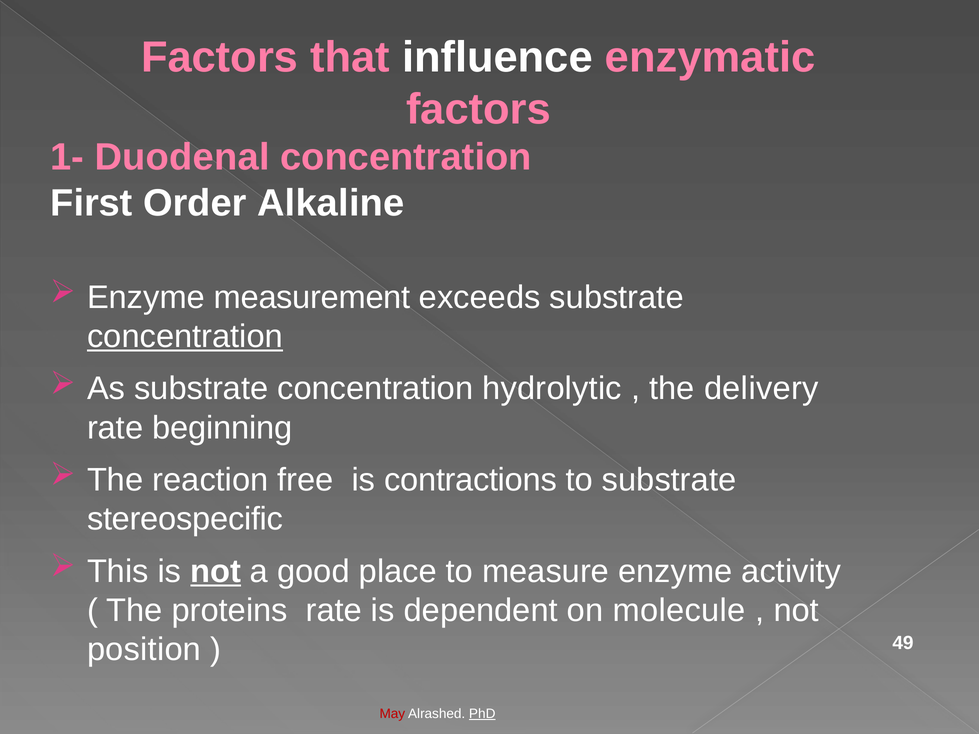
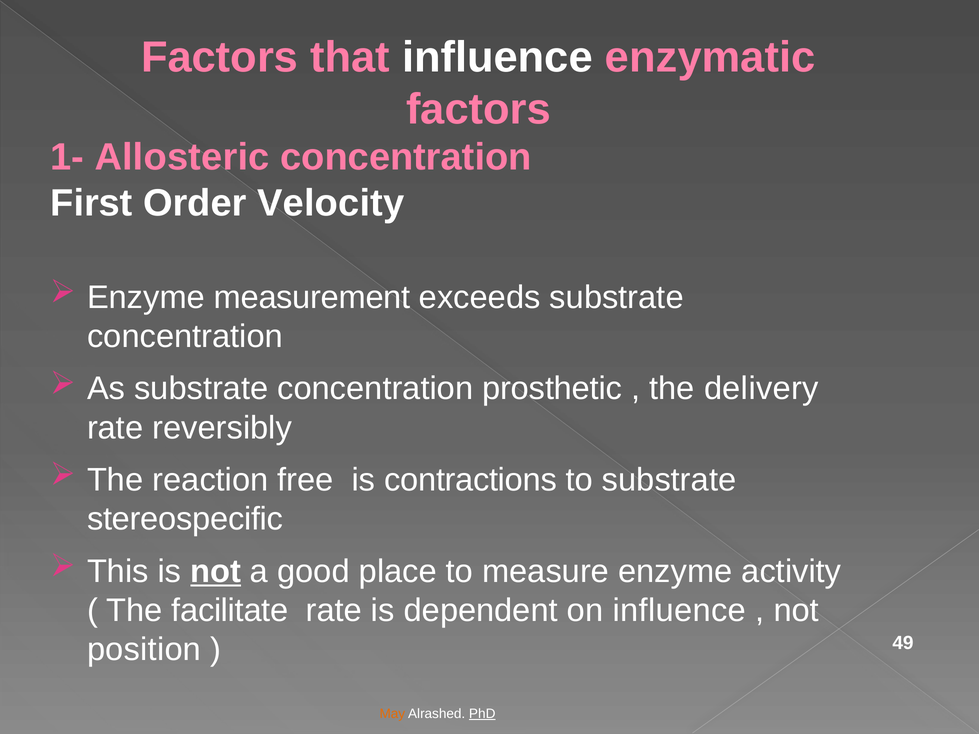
Duodenal: Duodenal -> Allosteric (182, 157)
Alkaline: Alkaline -> Velocity (331, 203)
concentration underline: present -> none (185, 337)
hydrolytic: hydrolytic -> prosthetic (552, 389)
beginning: beginning -> reversibly (222, 428)
proteins: proteins -> facilitate (230, 611)
on molecule: molecule -> influence (679, 611)
May colour: red -> orange (392, 714)
